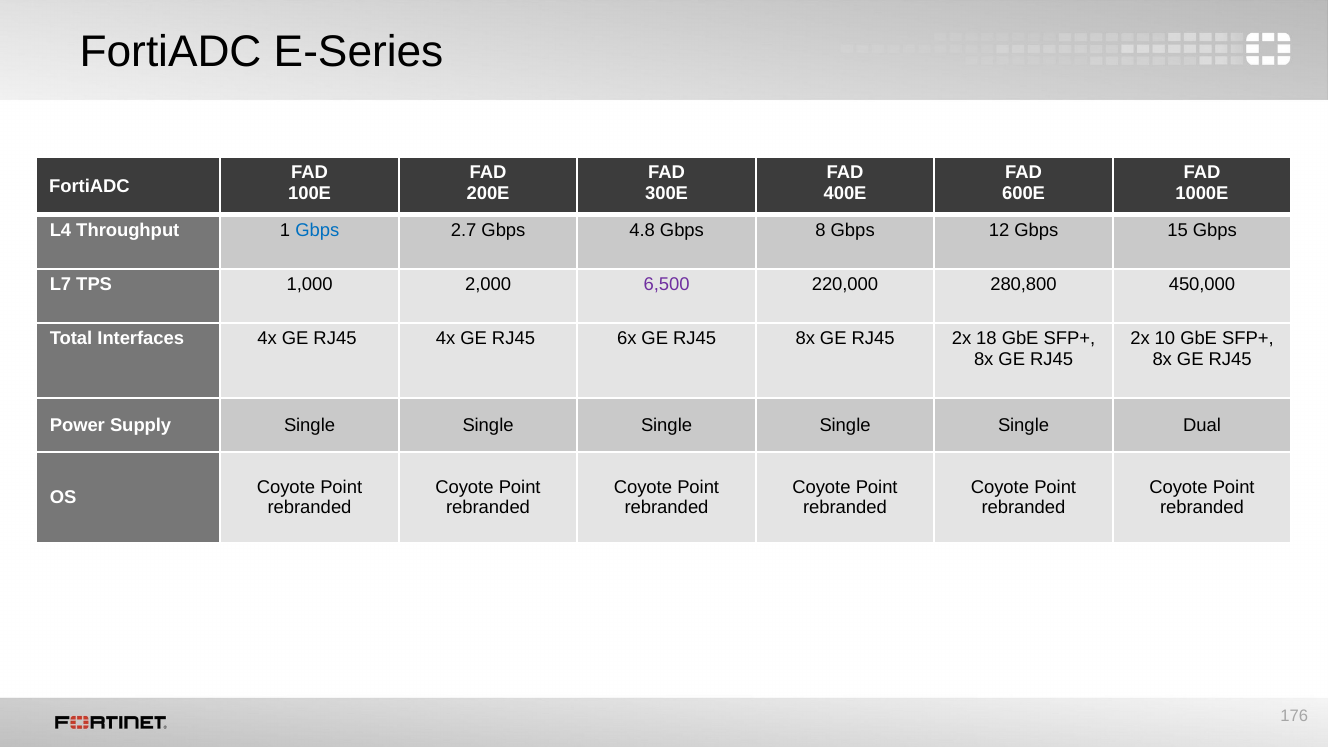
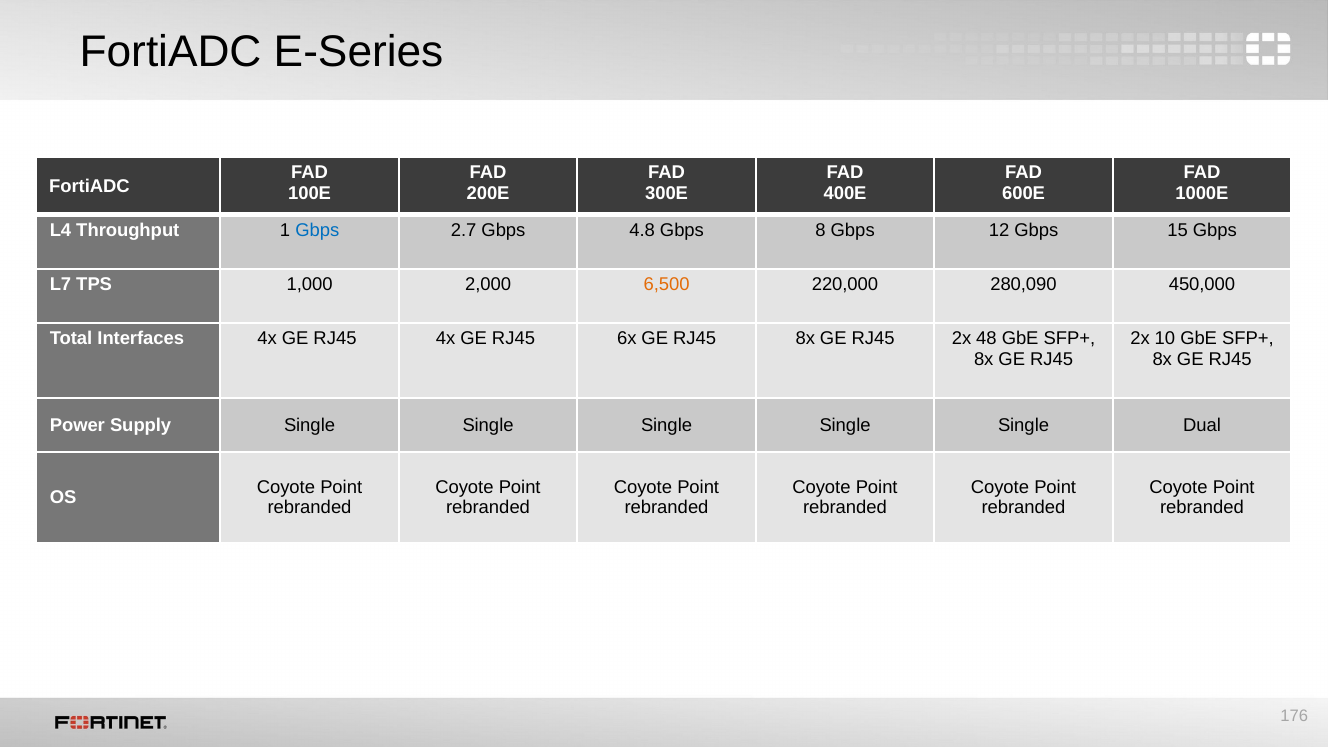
6,500 colour: purple -> orange (667, 285)
280,800: 280,800 -> 280,090 (1023, 285)
18: 18 -> 48 (986, 339)
